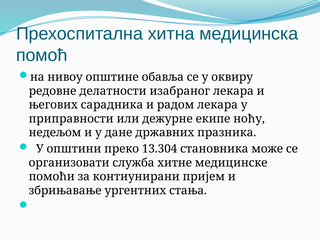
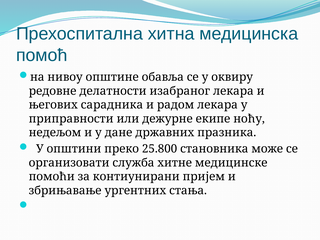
13.304: 13.304 -> 25.800 (160, 149)
